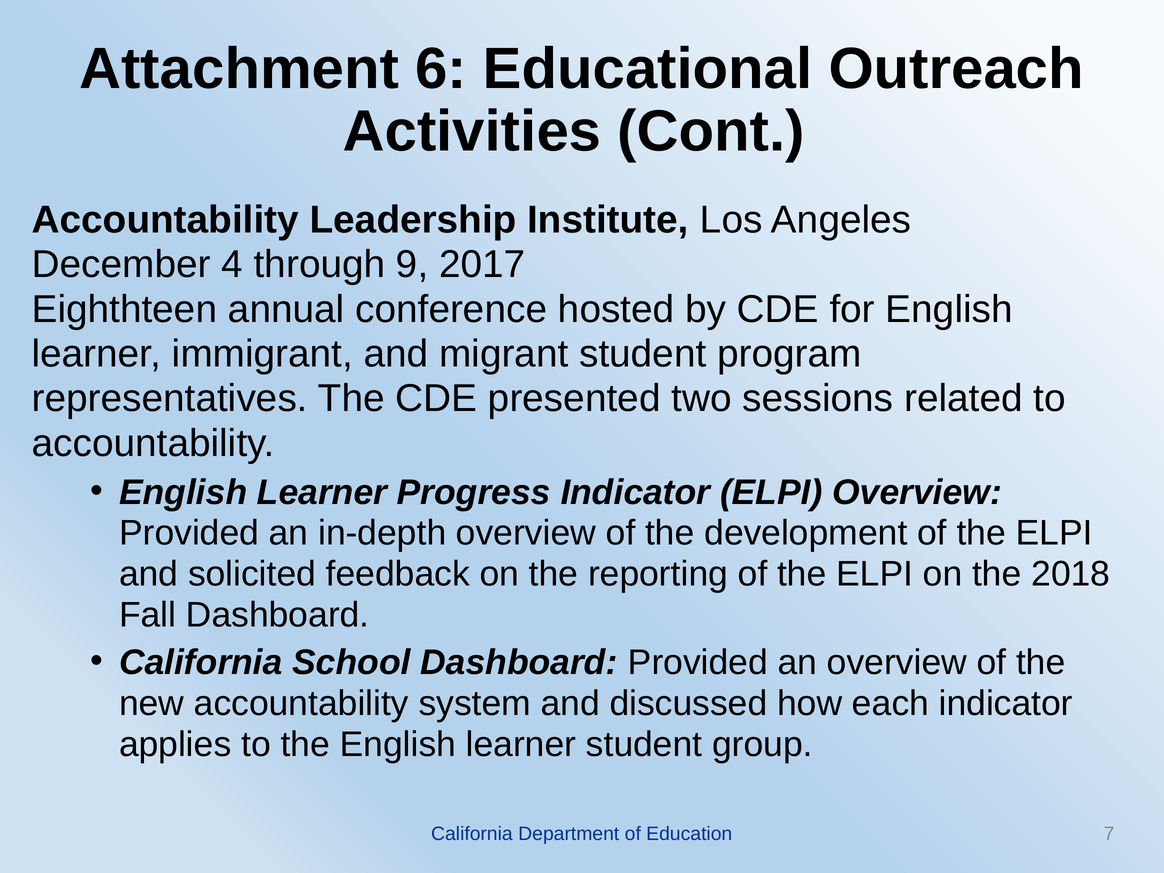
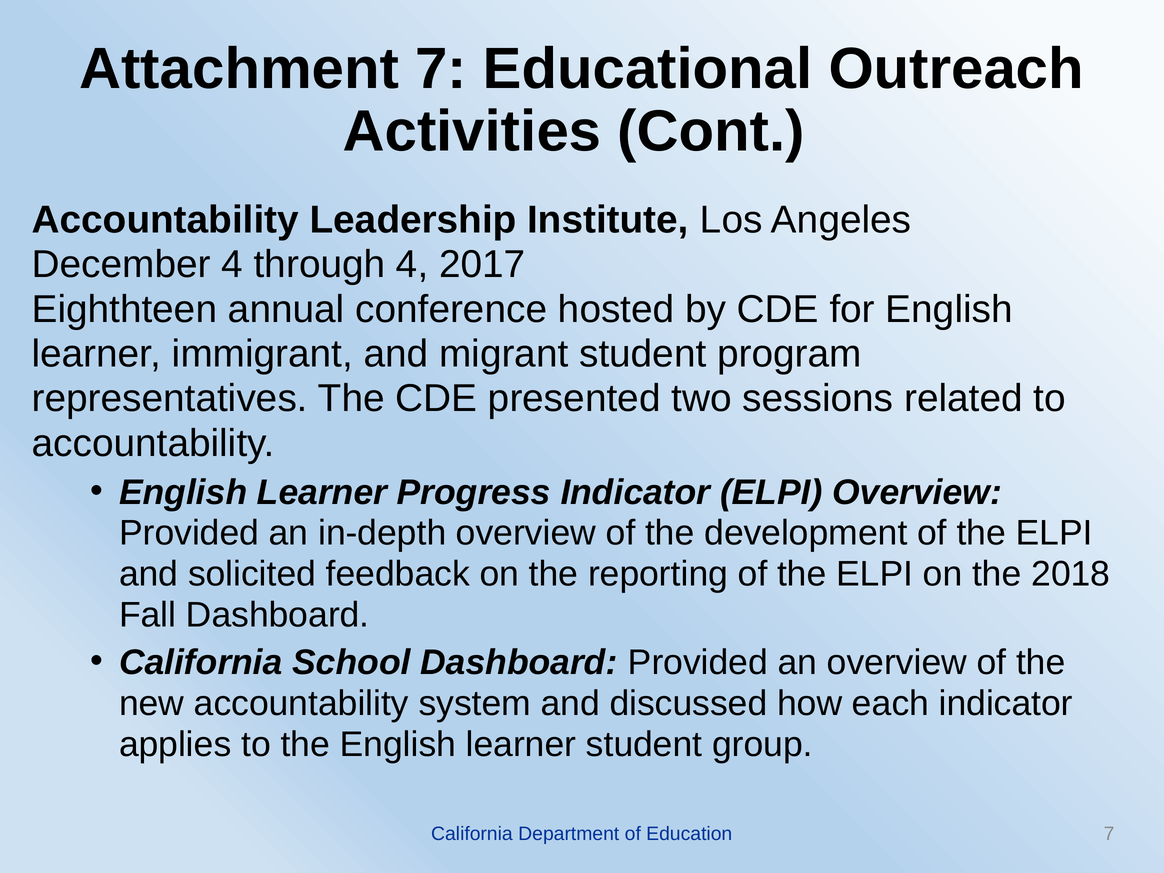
Attachment 6: 6 -> 7 (441, 69)
through 9: 9 -> 4 (412, 265)
